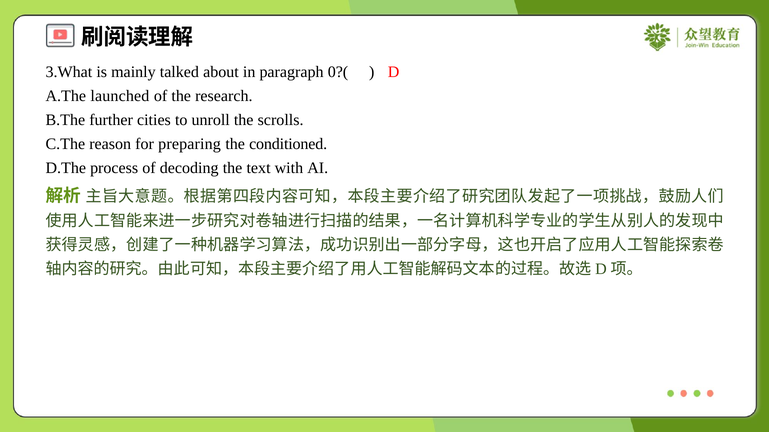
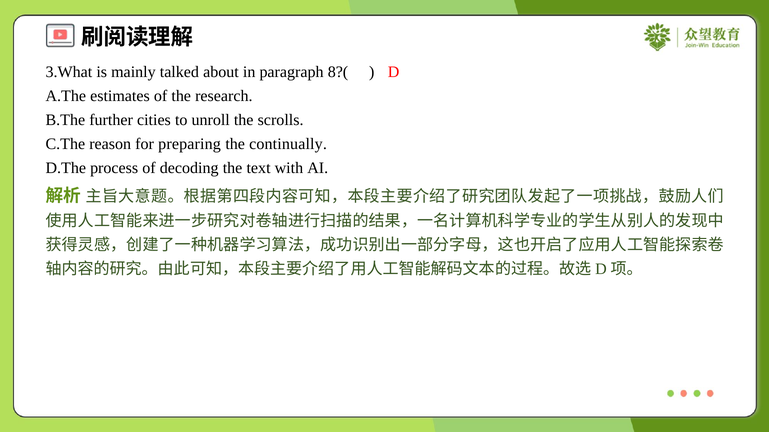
0?(: 0?( -> 8?( (338, 72)
launched: launched -> estimates (120, 96)
conditioned: conditioned -> continually (288, 144)
